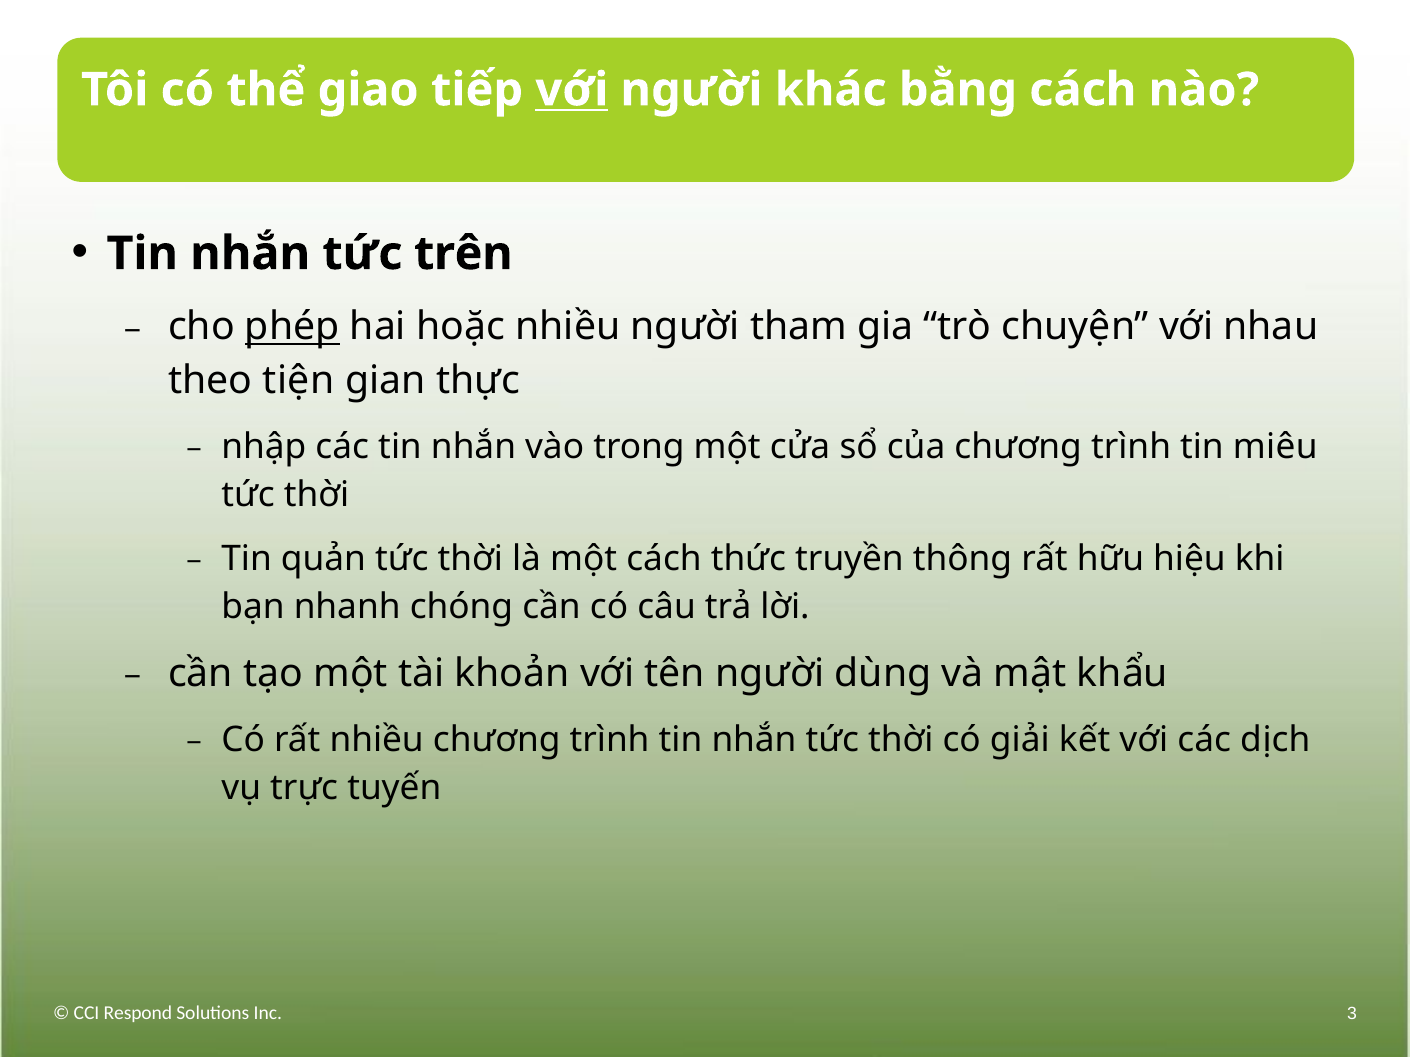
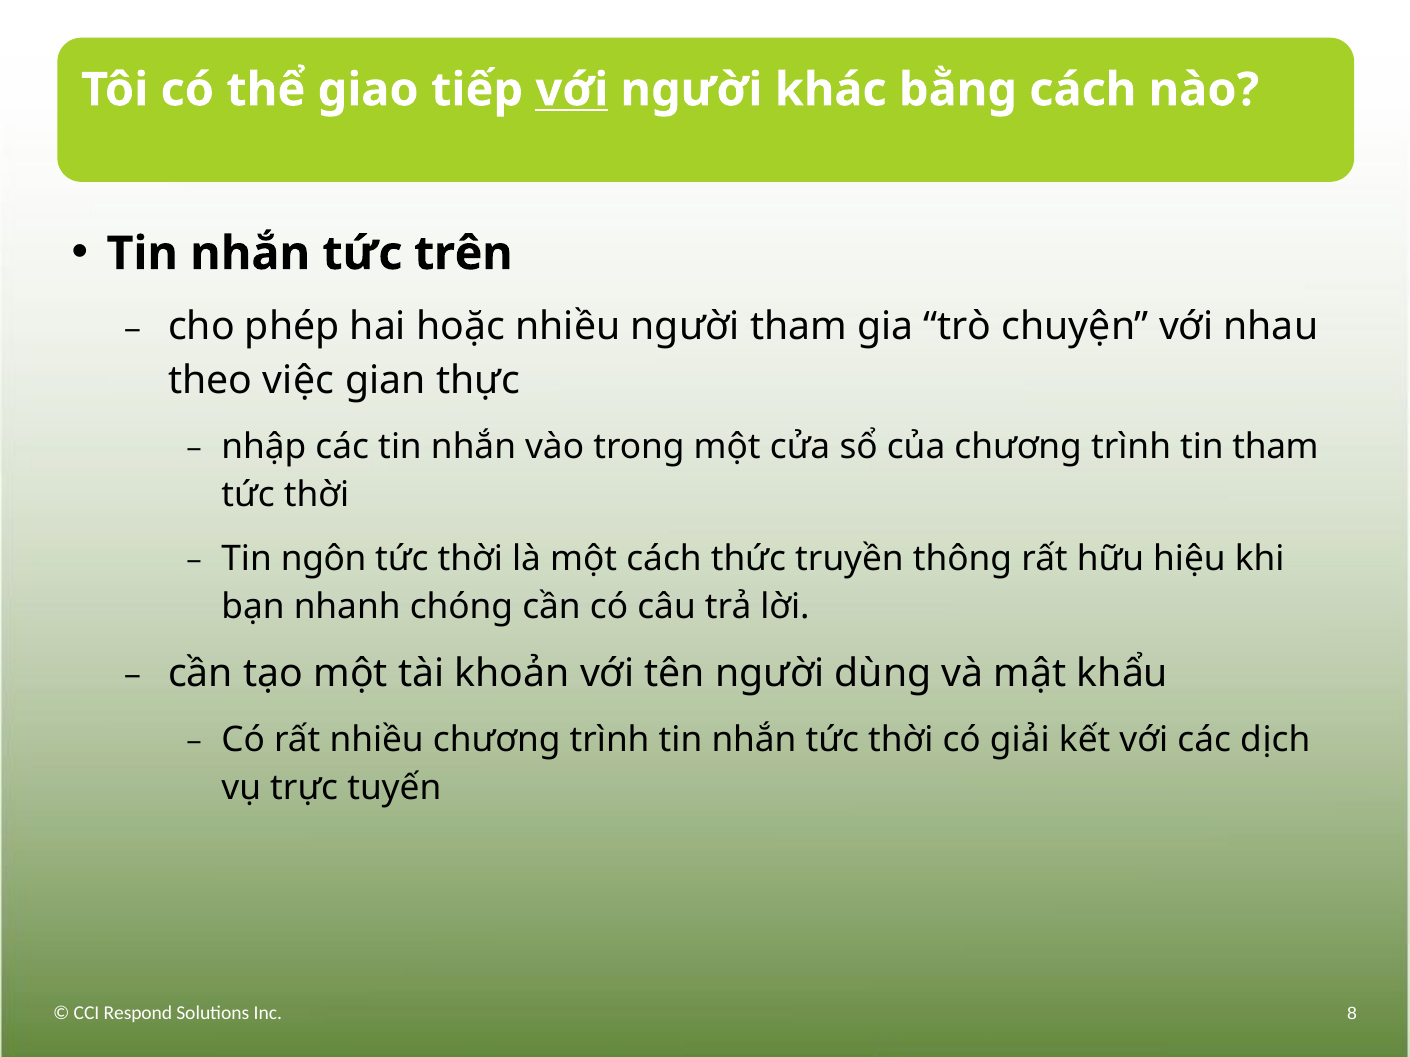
phép underline: present -> none (292, 327)
tiện: tiện -> việc (299, 381)
tin miêu: miêu -> tham (1276, 447)
quản: quản -> ngôn (324, 559)
3: 3 -> 8 (1352, 1014)
